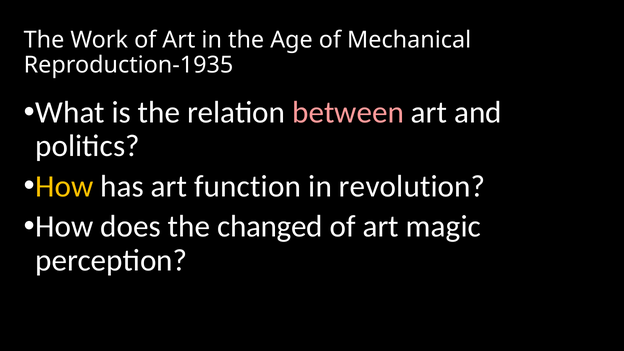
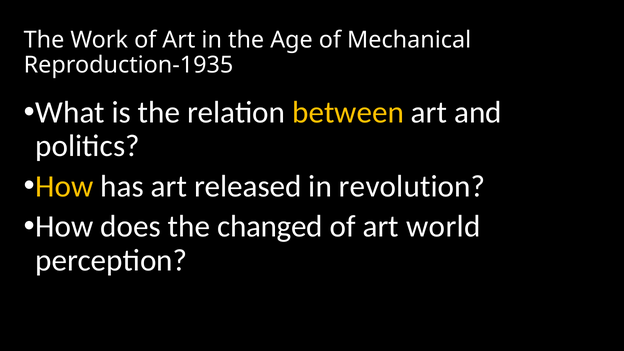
between colour: pink -> yellow (348, 112)
function: function -> released (248, 186)
magic: magic -> world (443, 227)
